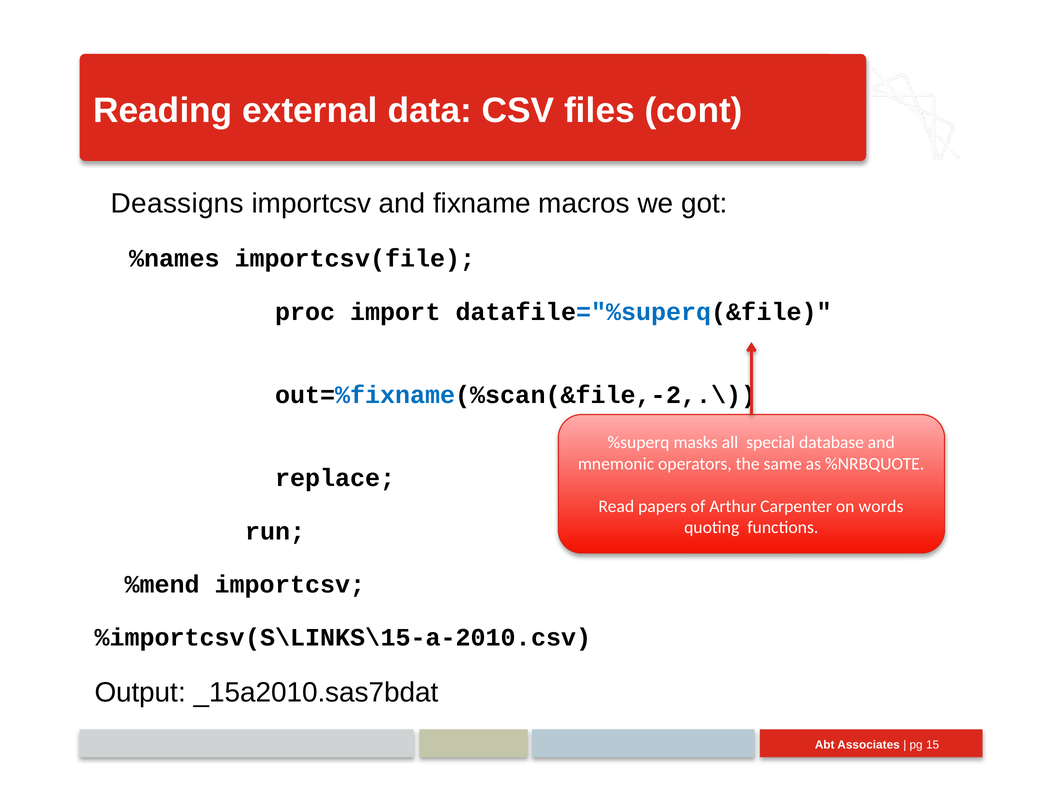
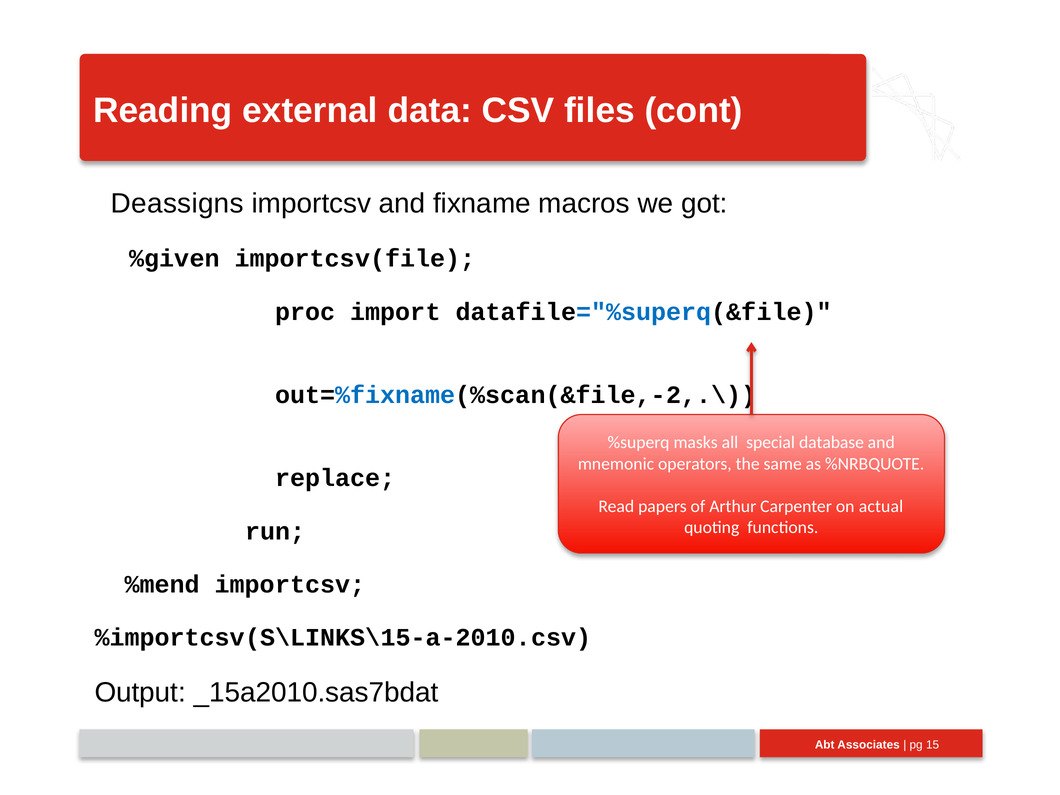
%names: %names -> %given (174, 259)
words: words -> actual (881, 506)
